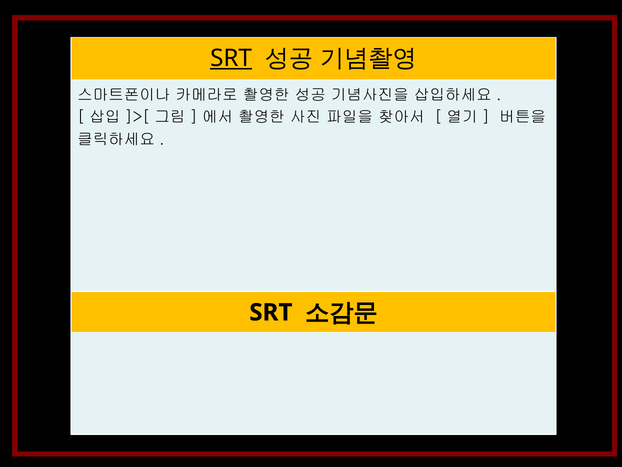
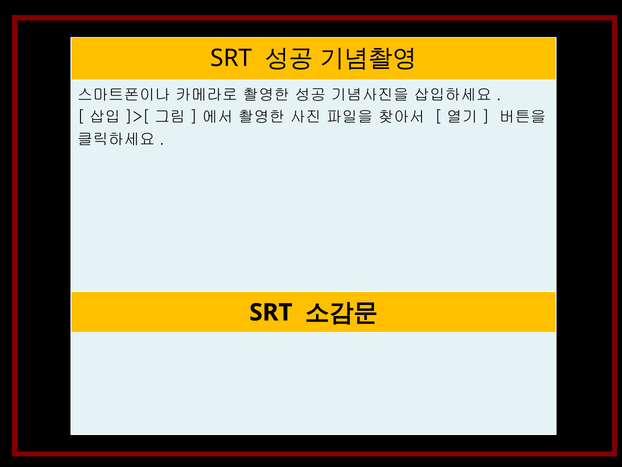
SRT underline: present -> none (231, 58)
